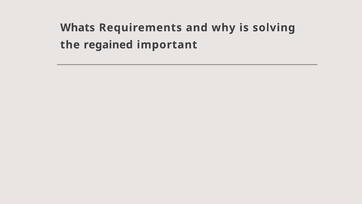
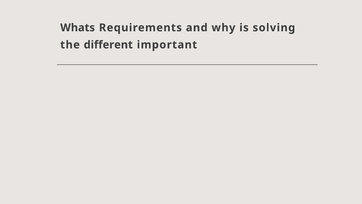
regained: regained -> different (108, 45)
